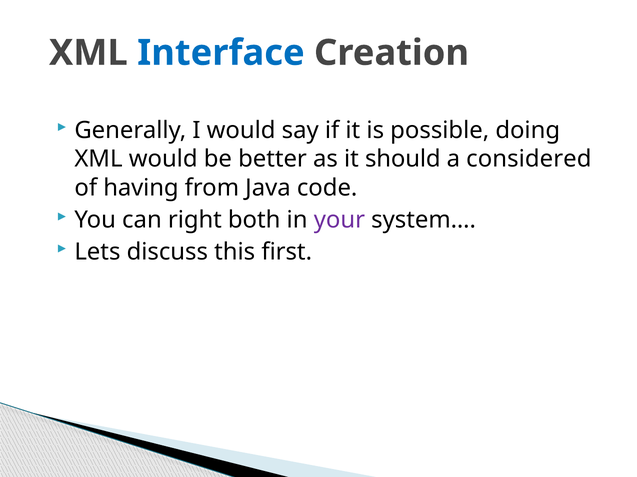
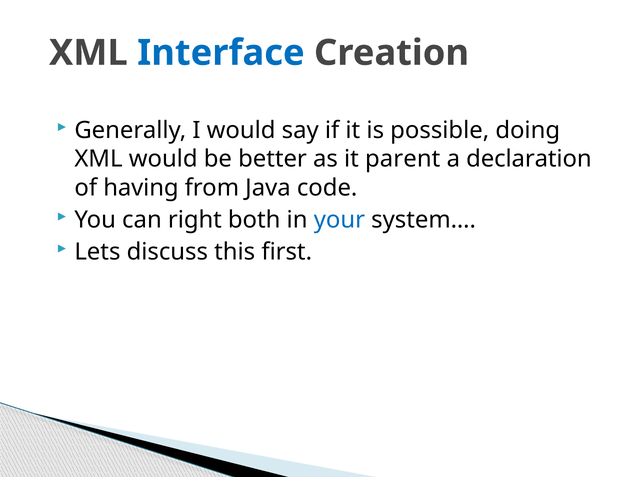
should: should -> parent (403, 159)
considered: considered -> declaration (529, 159)
your colour: purple -> blue (339, 220)
